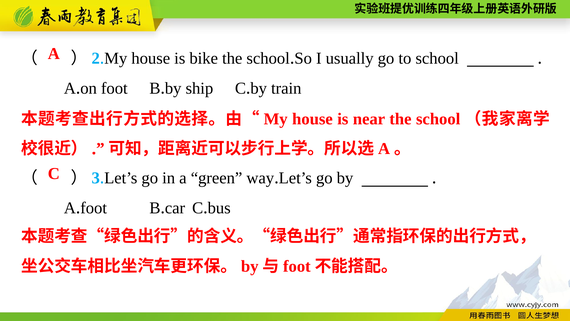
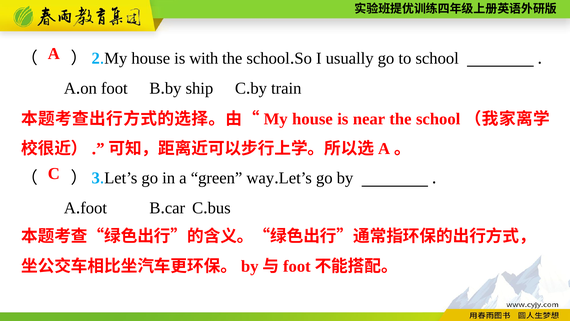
bike: bike -> with (204, 58)
